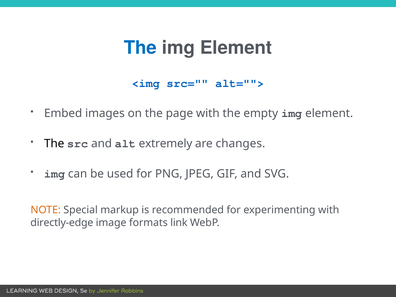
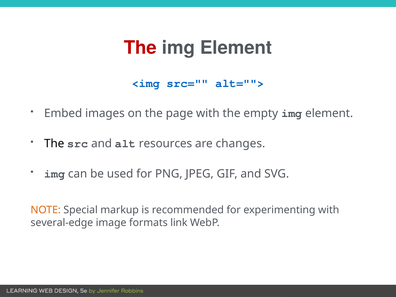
The colour: blue -> red (140, 48)
extremely: extremely -> resources (165, 144)
directly-edge: directly-edge -> several-edge (62, 223)
